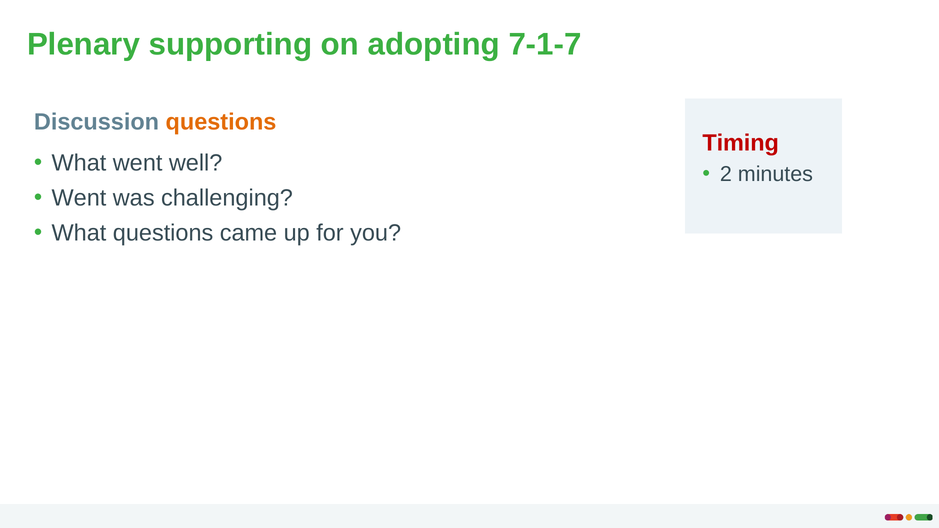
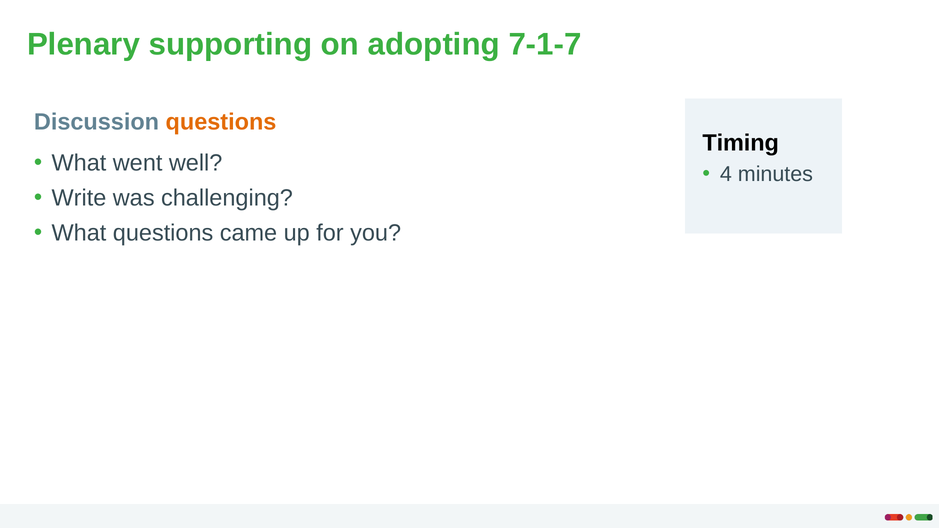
Timing colour: red -> black (741, 143)
2: 2 -> 4 (726, 174)
Went: Went -> Write (79, 198)
